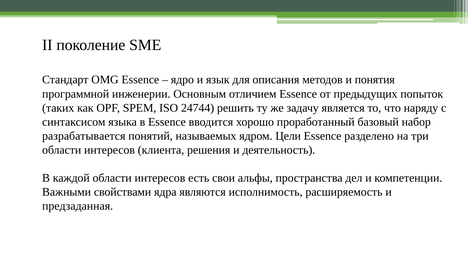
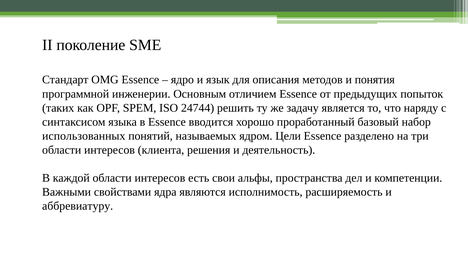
разрабатывается: разрабатывается -> использованных (84, 136)
предзаданная: предзаданная -> аббревиатуру (78, 206)
